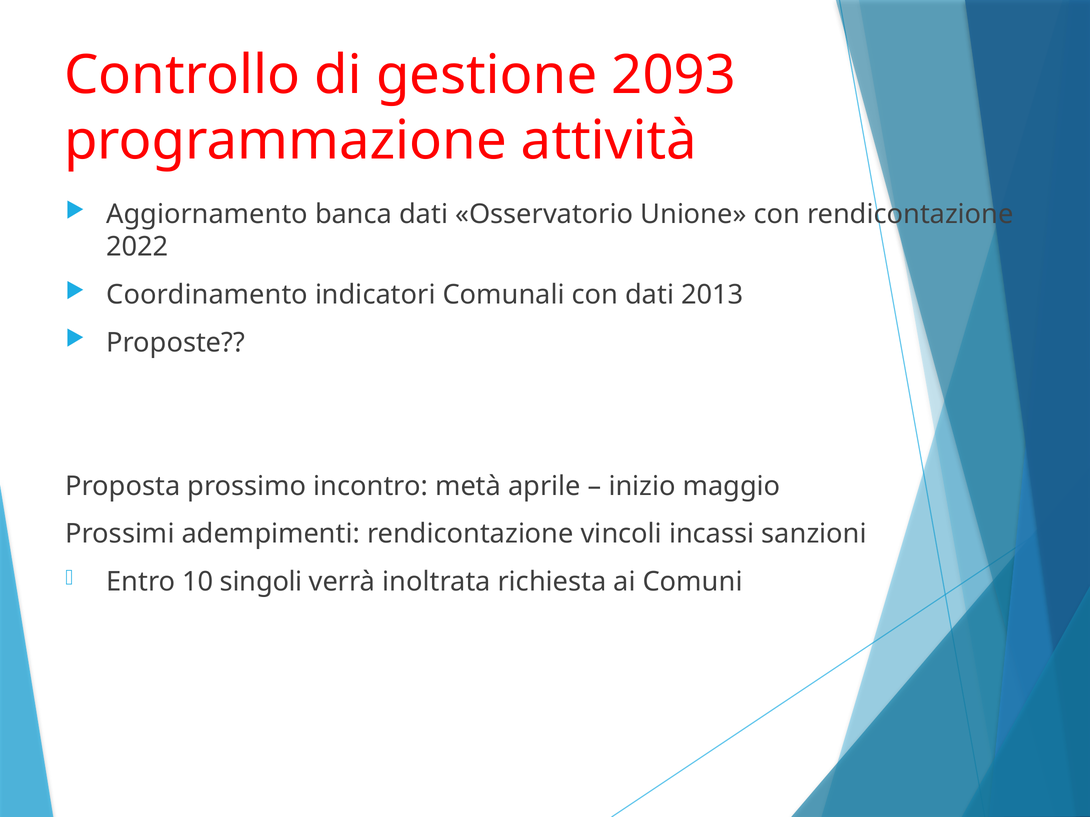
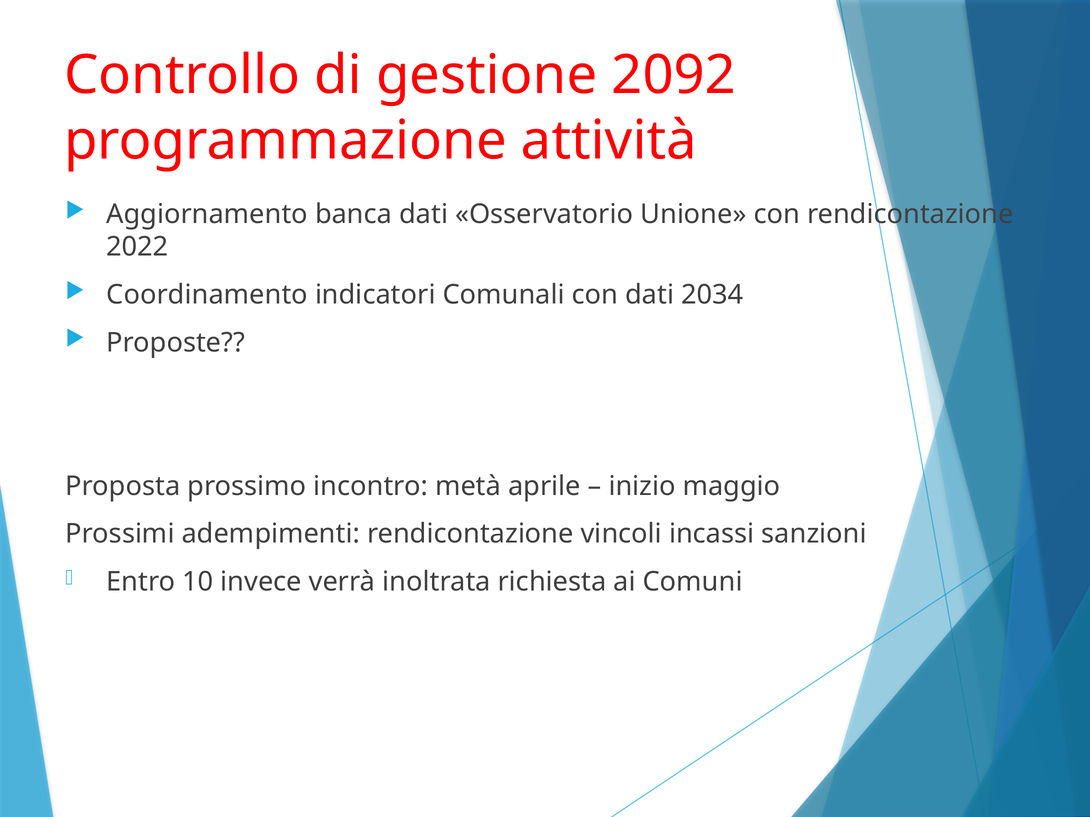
2093: 2093 -> 2092 (674, 75)
2013: 2013 -> 2034 (712, 295)
singoli: singoli -> invece (261, 582)
